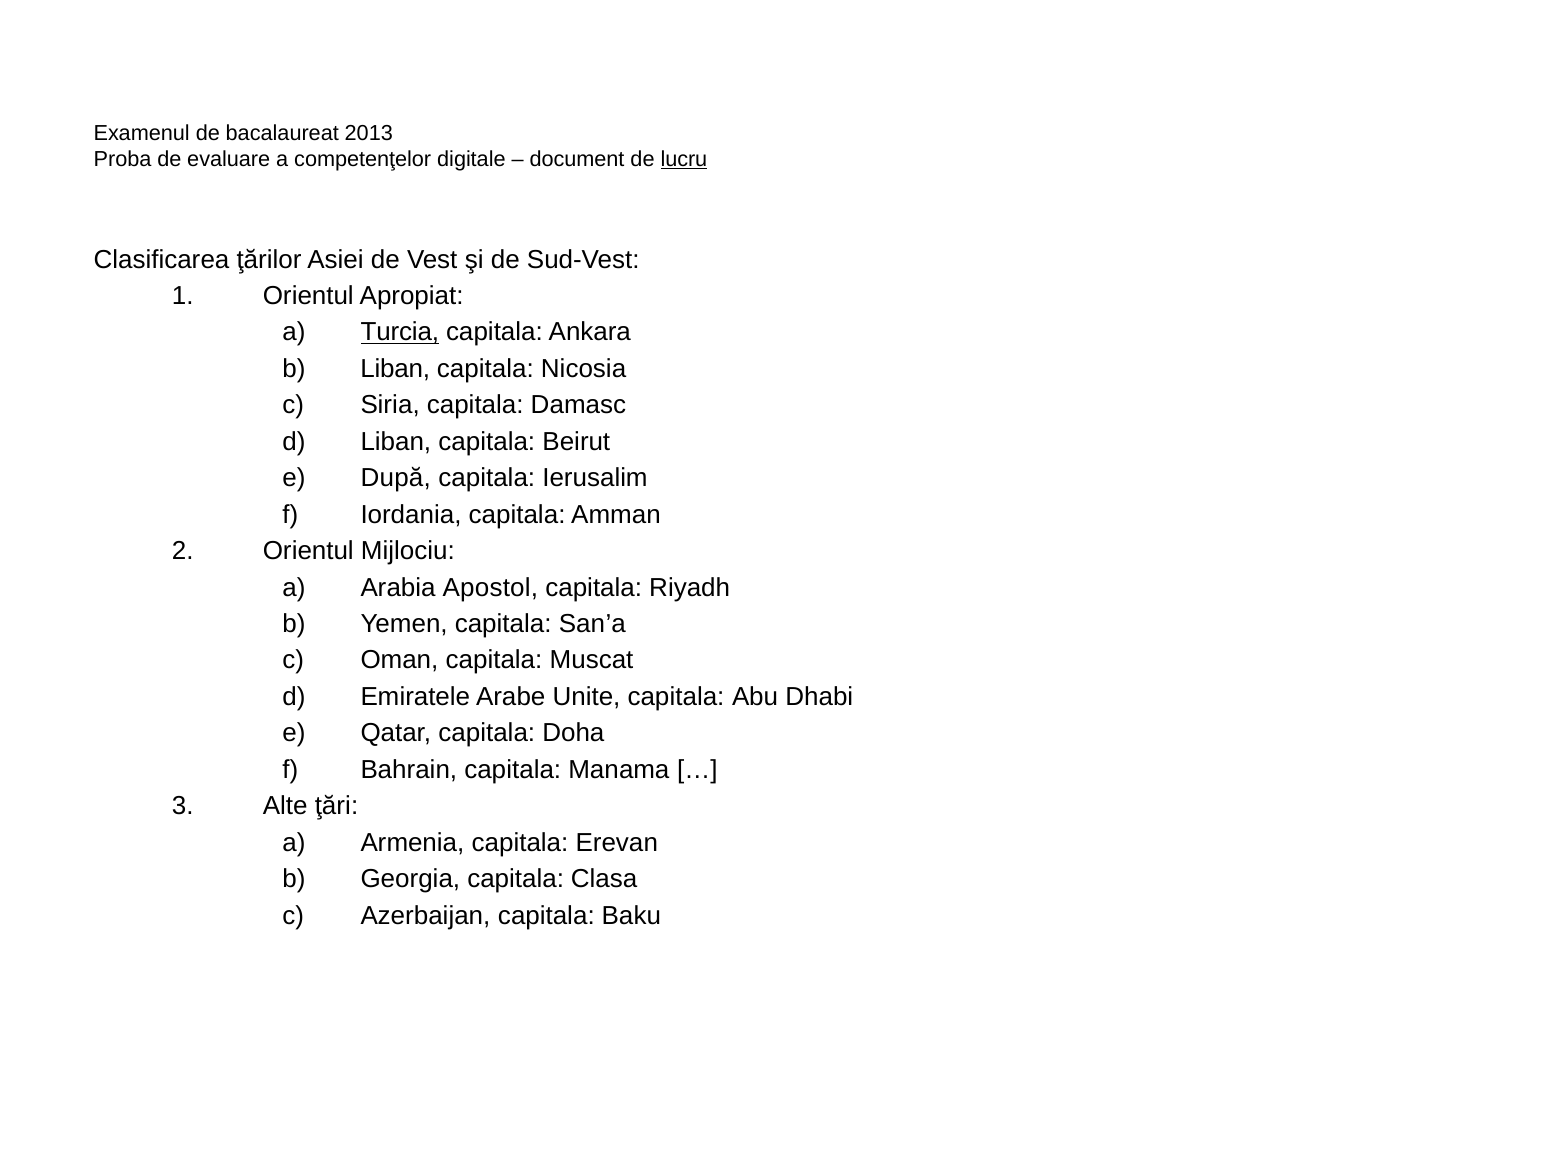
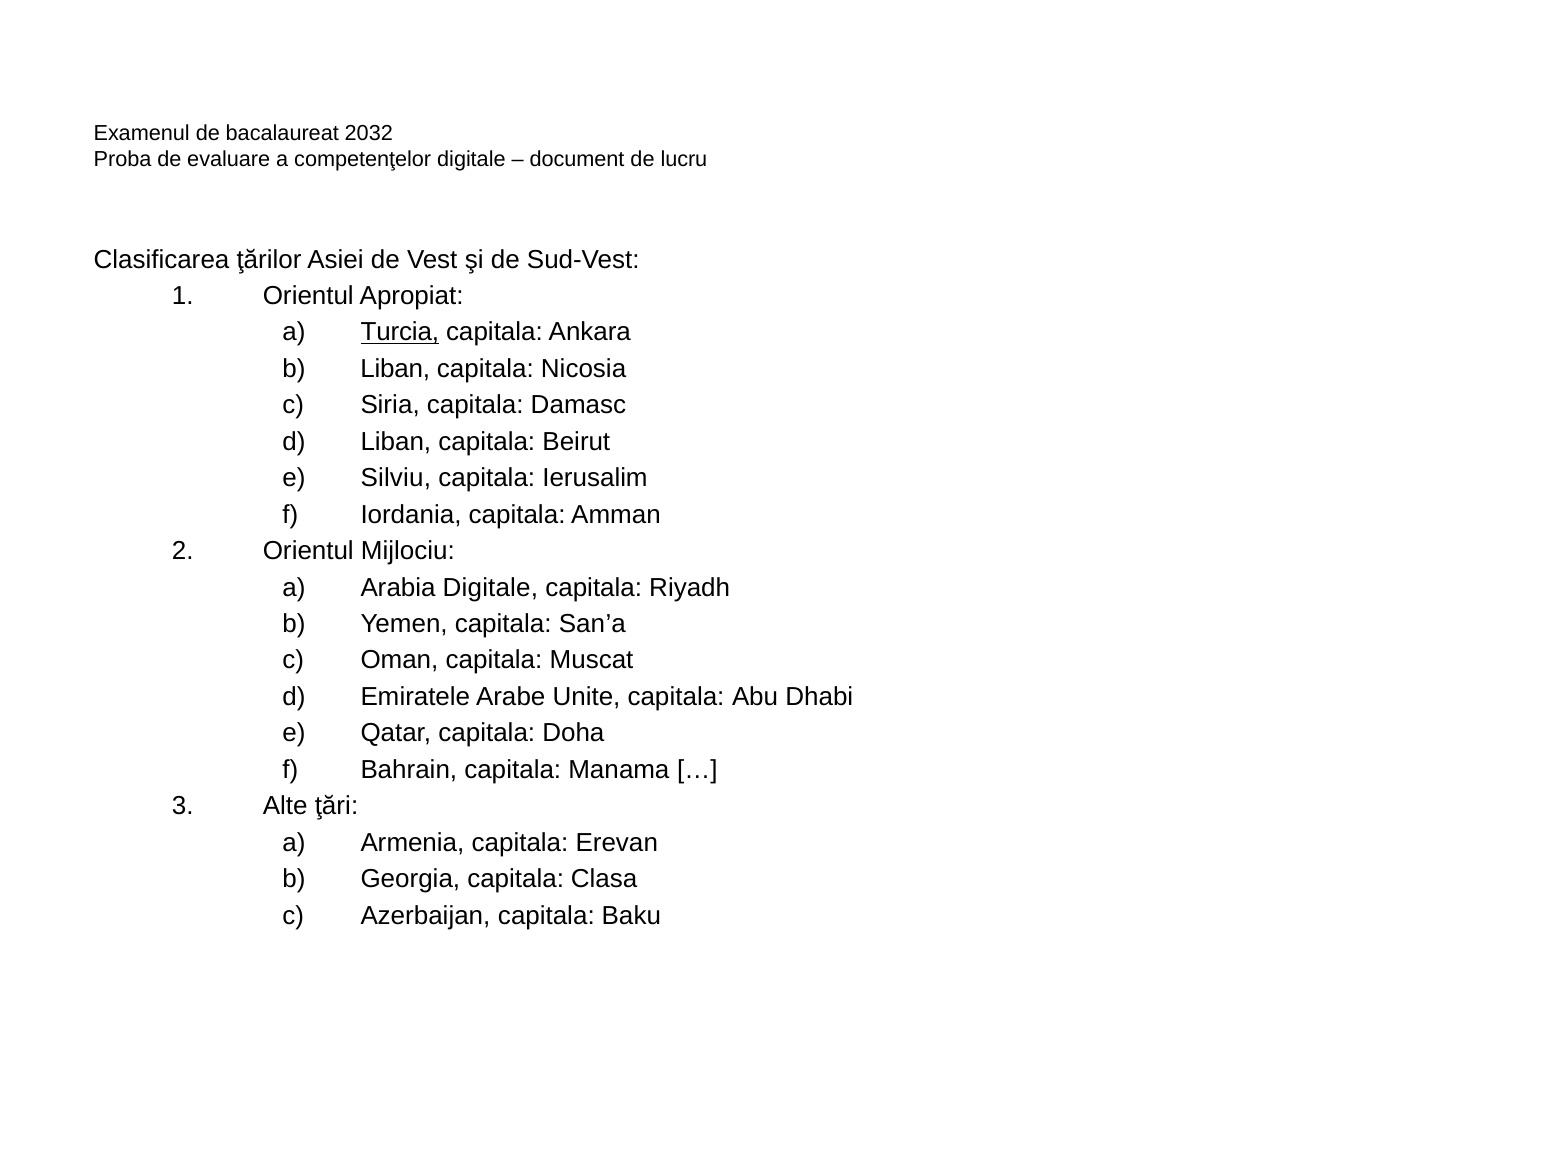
2013: 2013 -> 2032 (369, 133)
lucru underline: present -> none (684, 159)
După: După -> Silviu (396, 478)
Arabia Apostol: Apostol -> Digitale (490, 588)
